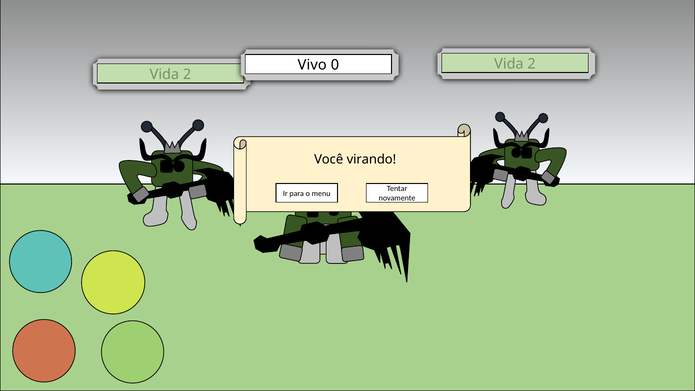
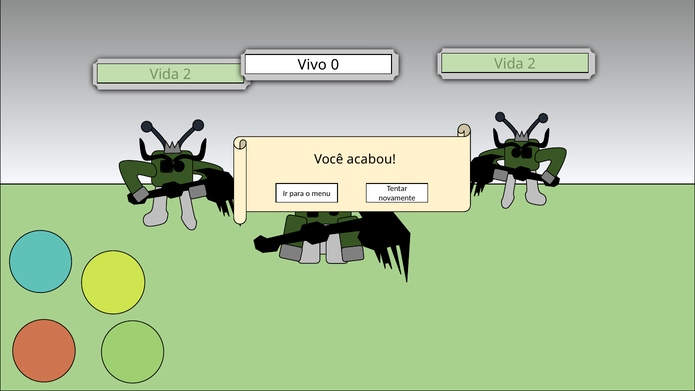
virando: virando -> acabou (371, 159)
